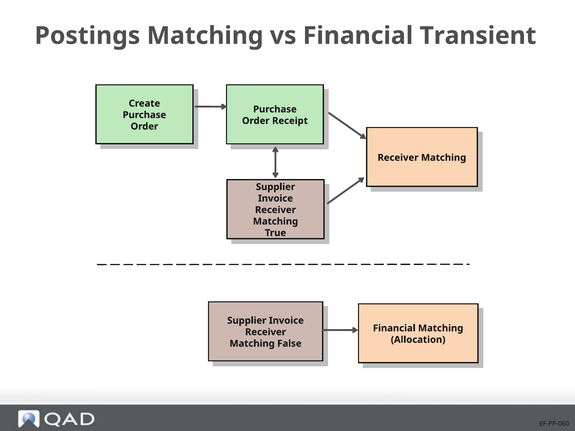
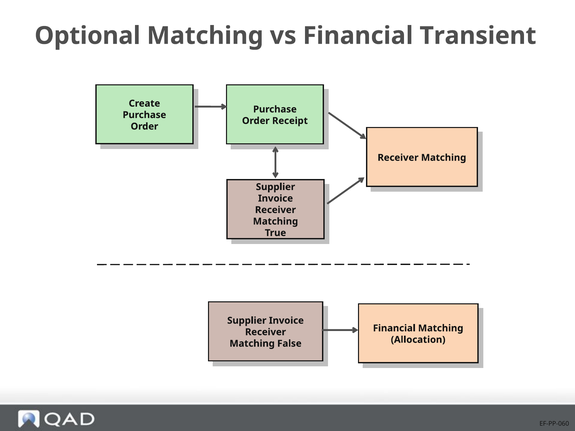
Postings: Postings -> Optional (87, 36)
